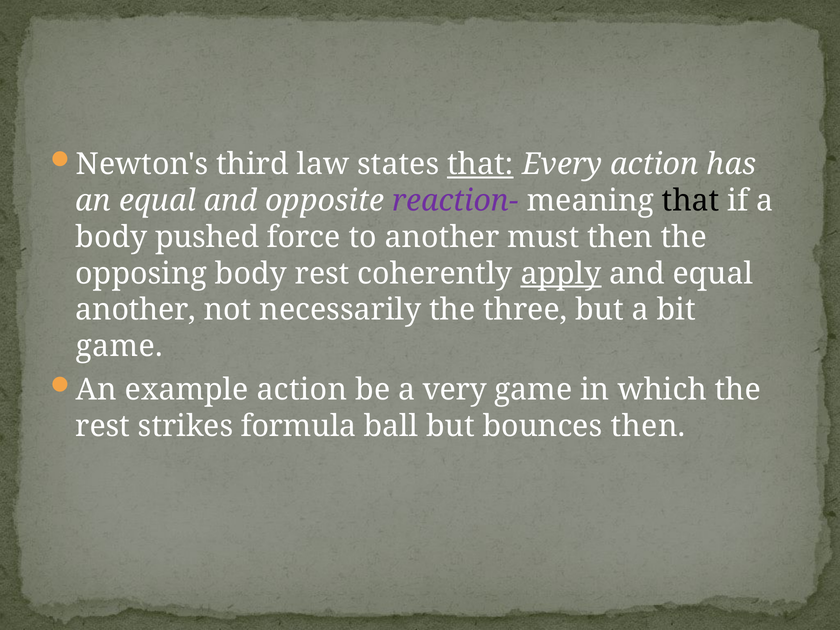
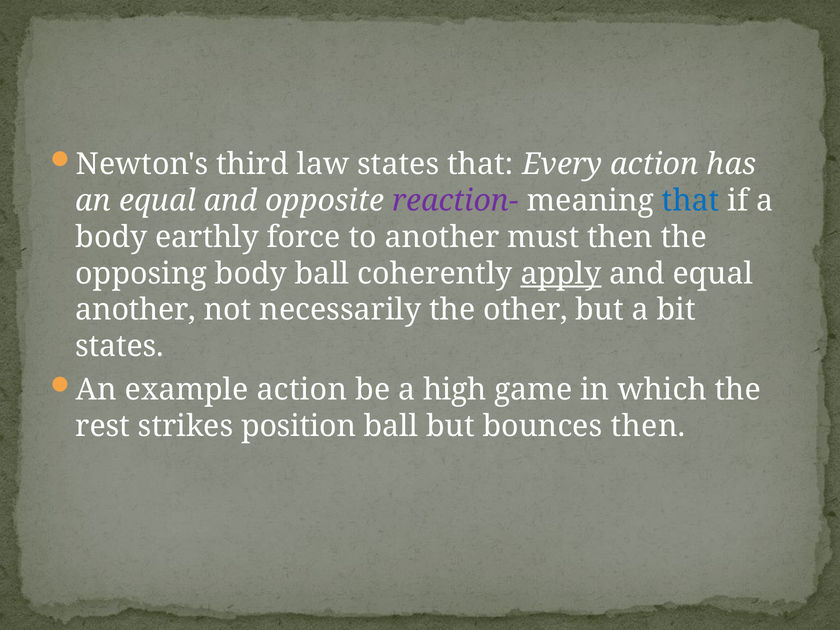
that underline: present -> none (480, 164)
that colour: black -> blue (691, 201)
pushed: pushed -> earthly (207, 237)
body rest: rest -> ball (322, 274)
three: three -> other (525, 310)
game: game -> states (120, 346)
very: very -> high (455, 390)
formula: formula -> position (299, 426)
